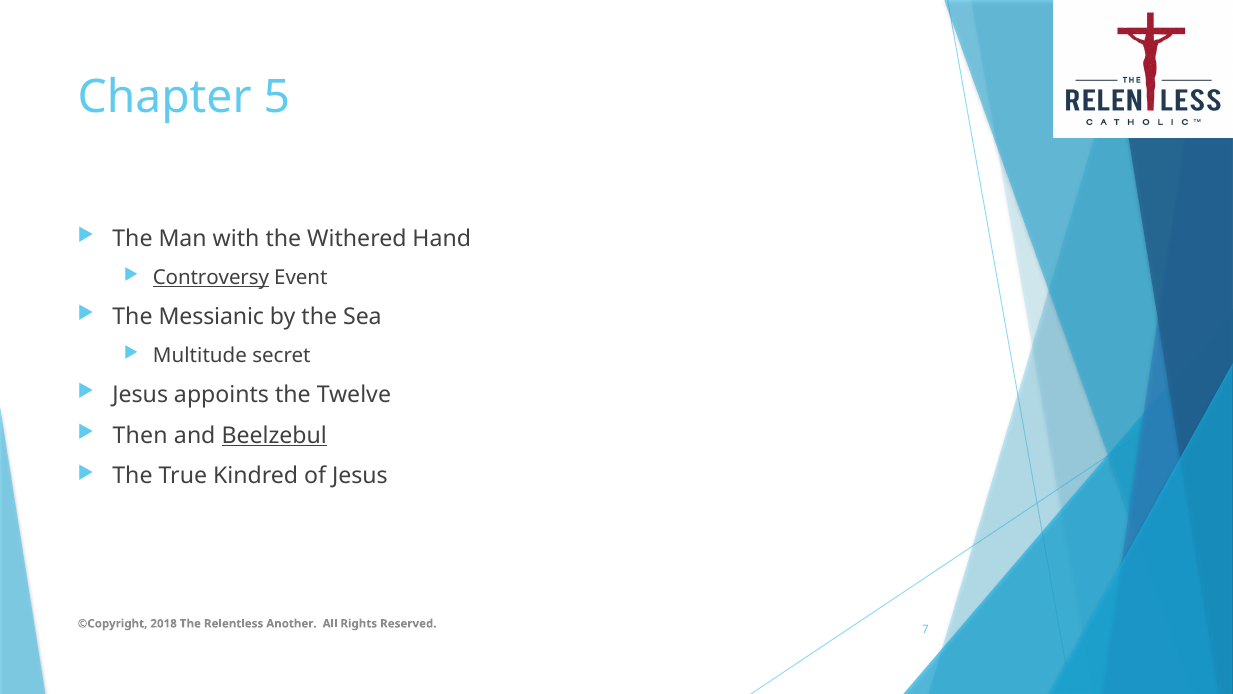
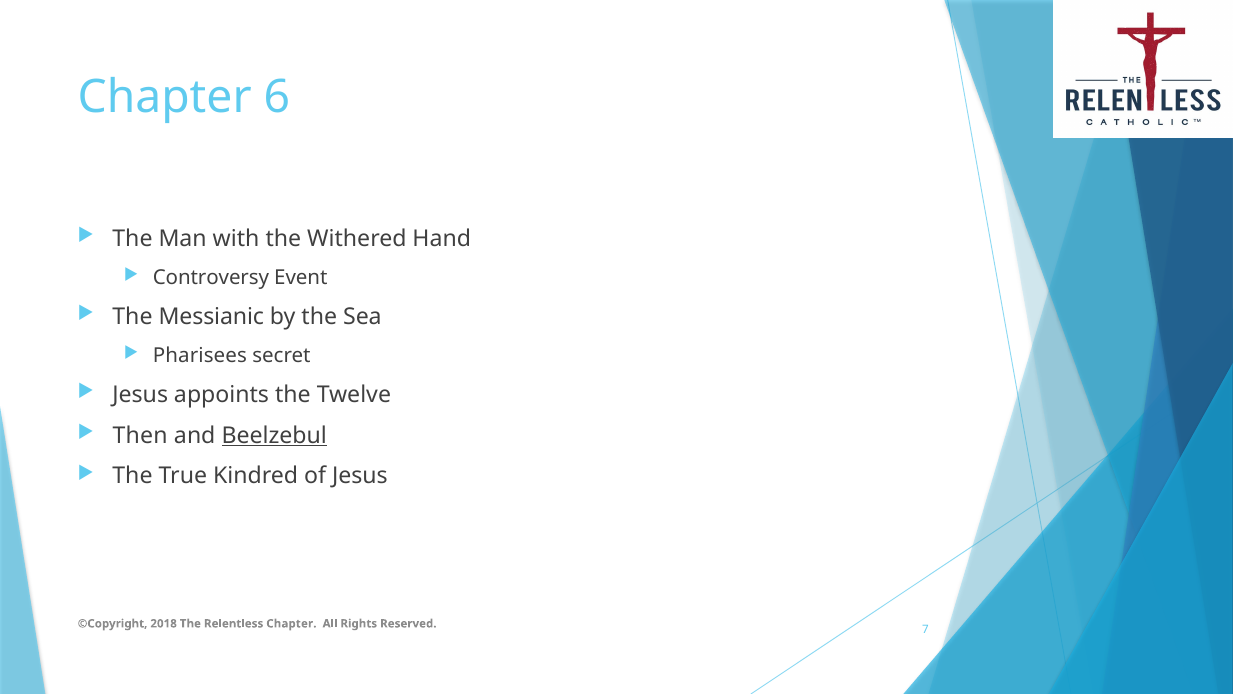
5: 5 -> 6 (277, 97)
Controversy underline: present -> none (211, 277)
Multitude: Multitude -> Pharisees (200, 356)
Relentless Another: Another -> Chapter (291, 623)
